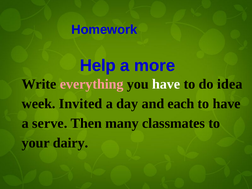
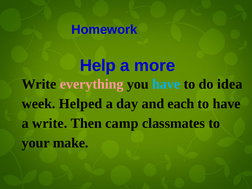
have colour: white -> light blue (166, 84)
Invited: Invited -> Helped (81, 104)
a serve: serve -> write (50, 123)
many: many -> camp (122, 123)
dairy: dairy -> make (71, 143)
